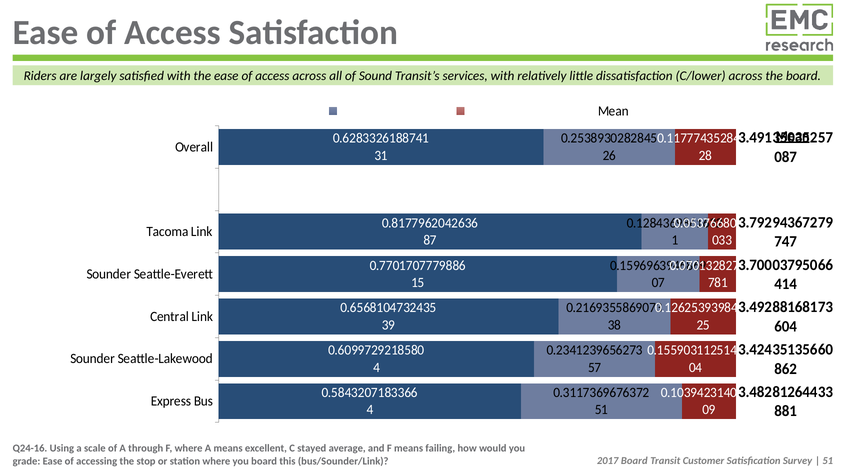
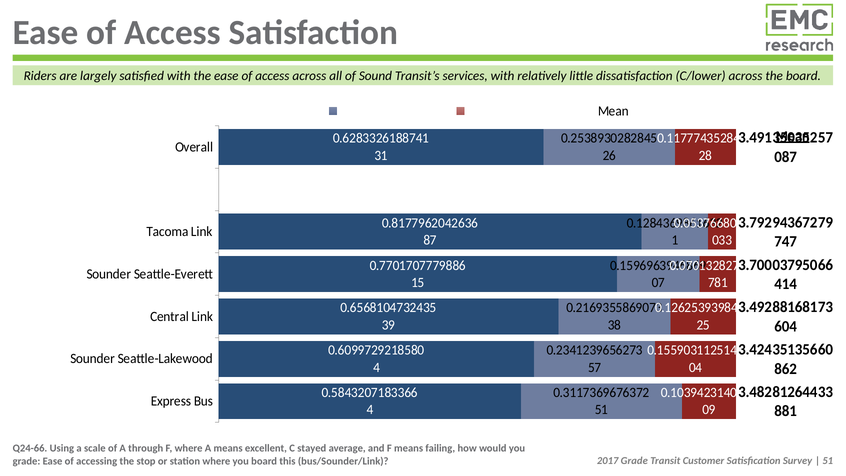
Q24-16: Q24-16 -> Q24-66 (30, 448)
Board: Board -> Grade (634, 461)
